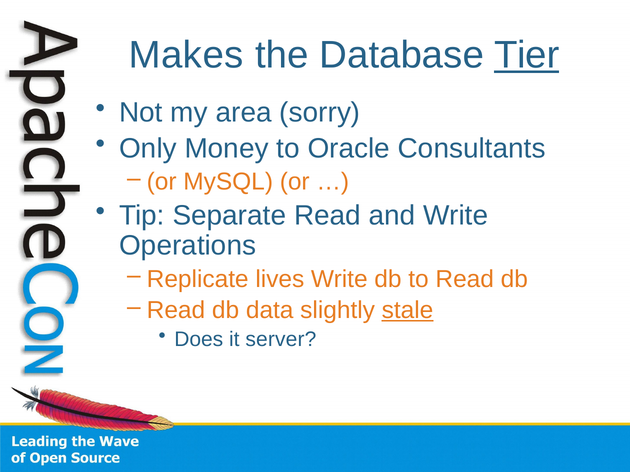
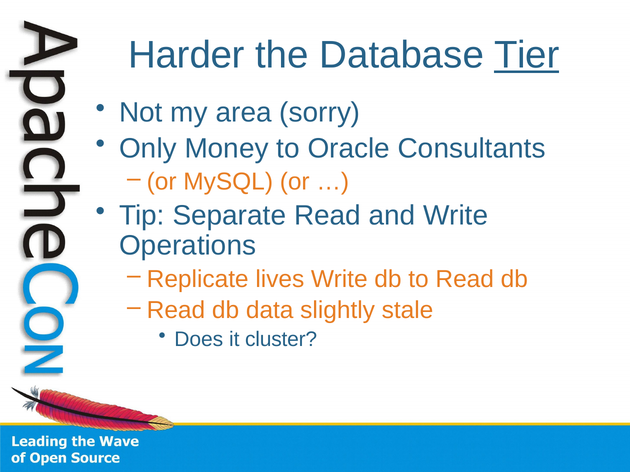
Makes: Makes -> Harder (187, 55)
stale underline: present -> none (408, 311)
server: server -> cluster (281, 339)
